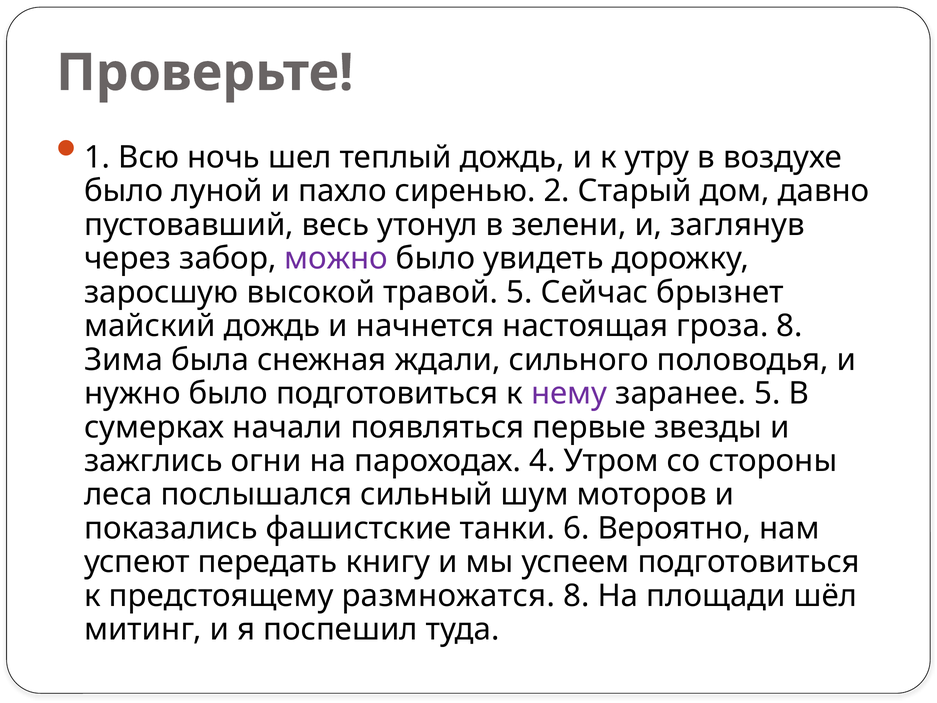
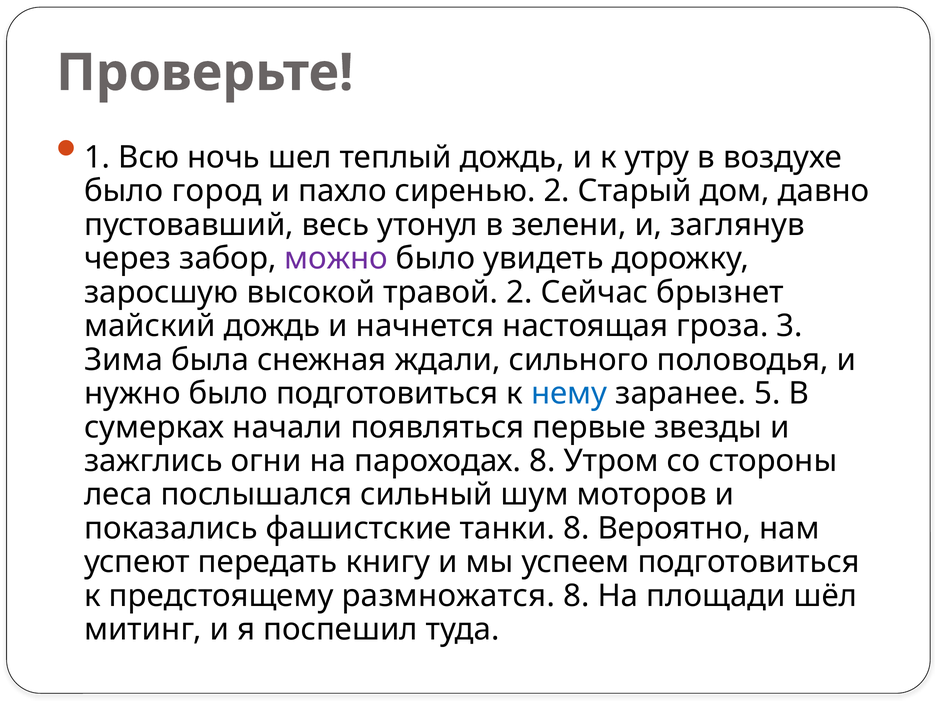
луной: луной -> город (217, 191)
травой 5: 5 -> 2 (519, 292)
гроза 8: 8 -> 3 (790, 326)
нему colour: purple -> blue (569, 393)
пароходах 4: 4 -> 8 (542, 461)
танки 6: 6 -> 8 (576, 528)
